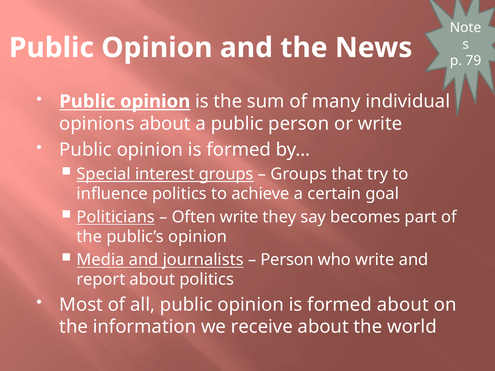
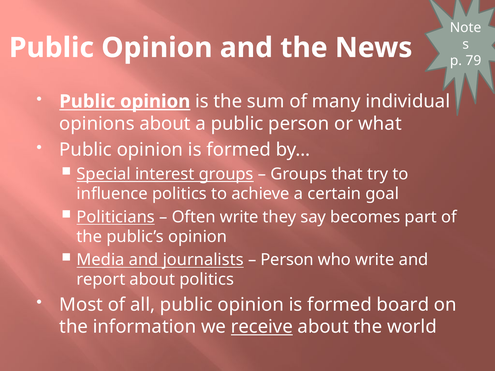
or write: write -> what (380, 124)
formed about: about -> board (403, 305)
receive underline: none -> present (262, 327)
